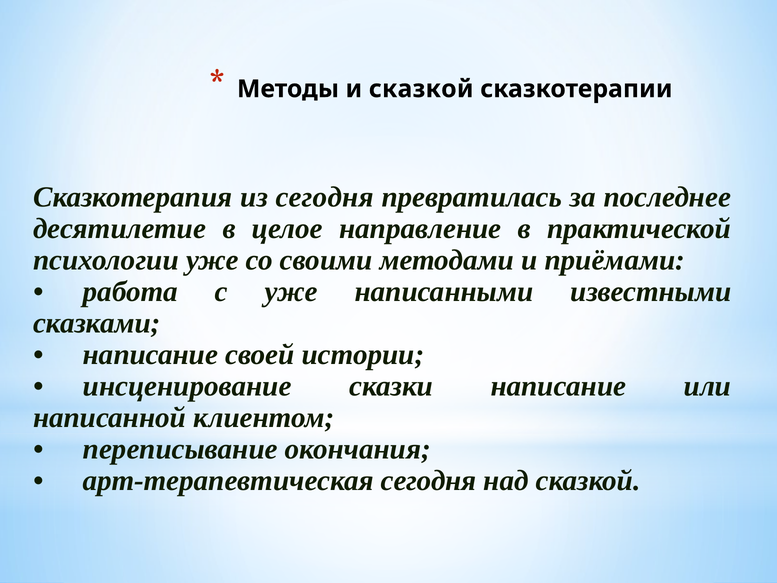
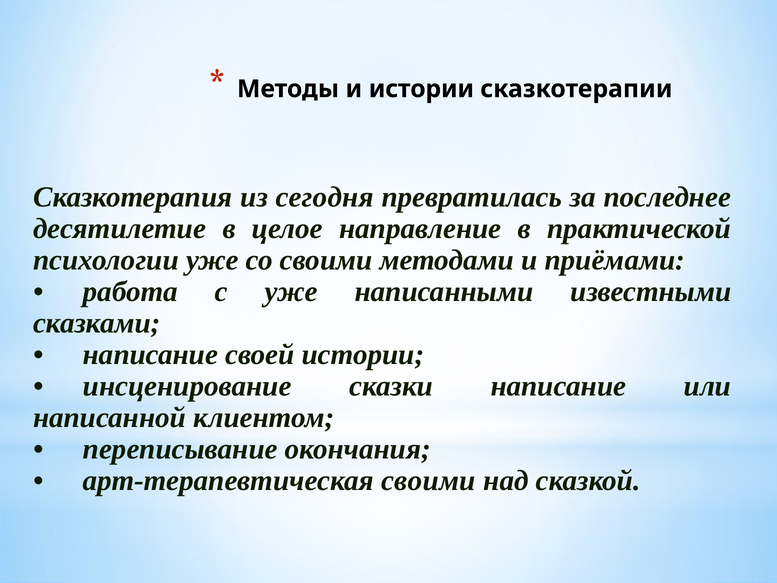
и сказкой: сказкой -> истории (421, 89)
арт-терапевтическая сегодня: сегодня -> своими (428, 480)
